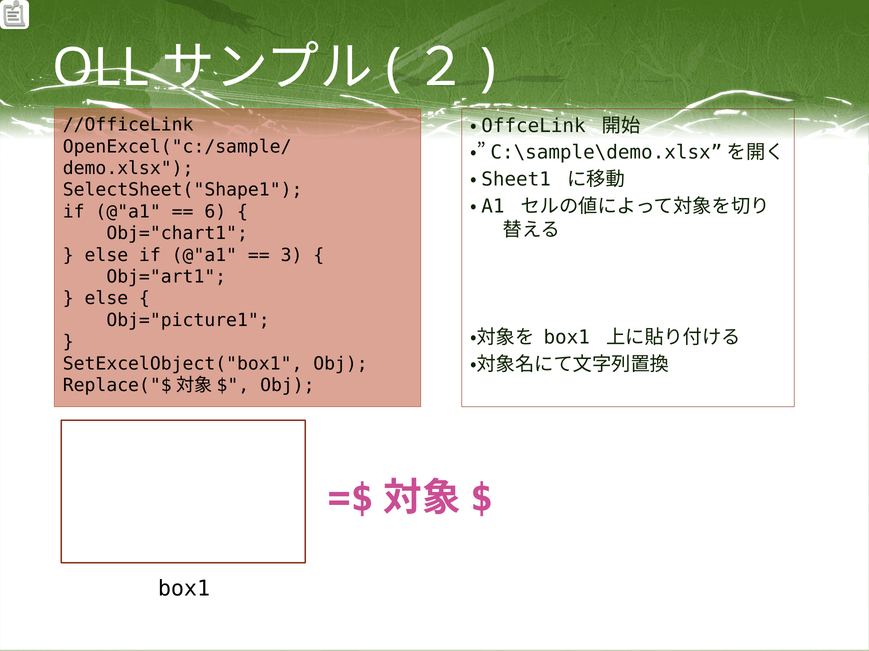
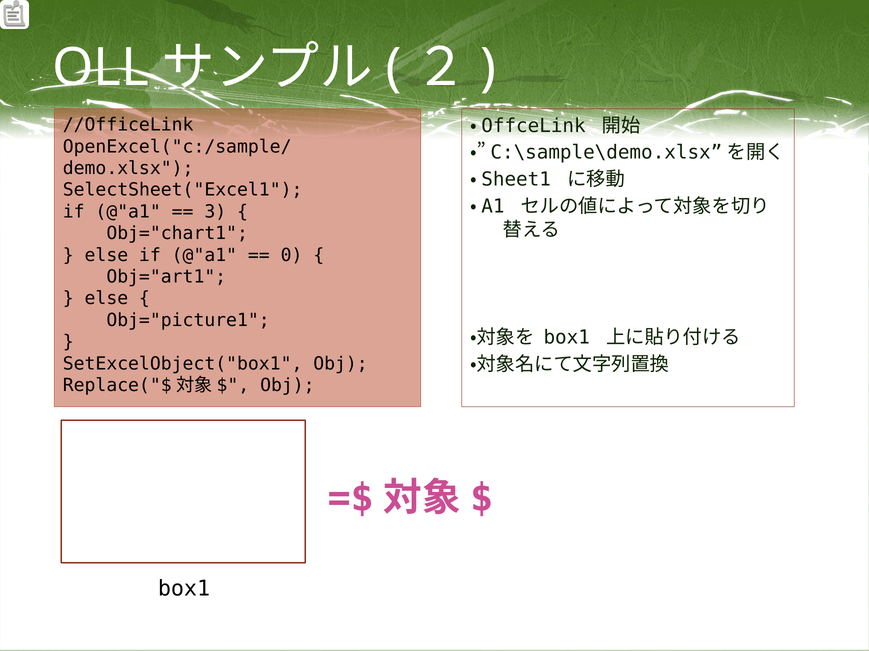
SelectSheet("Shape1: SelectSheet("Shape1 -> SelectSheet("Excel1 (183, 190)
6: 6 -> 3 (215, 212)
3: 3 -> 0 (292, 255)
